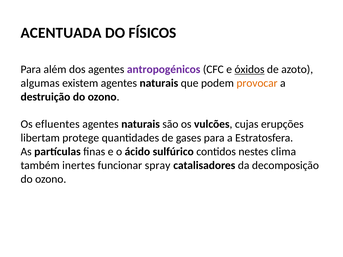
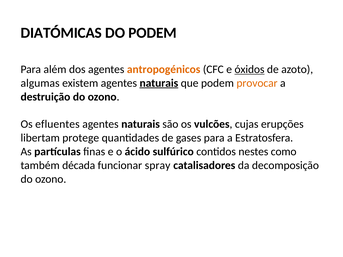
ACENTUADA: ACENTUADA -> DIATÓMICAS (61, 33)
DO FÍSICOS: FÍSICOS -> PODEM (153, 33)
antropogénicos colour: purple -> orange (164, 69)
naturais underline: none -> present (159, 83)
clima: clima -> como (284, 152)
inertes: inertes -> década (79, 165)
